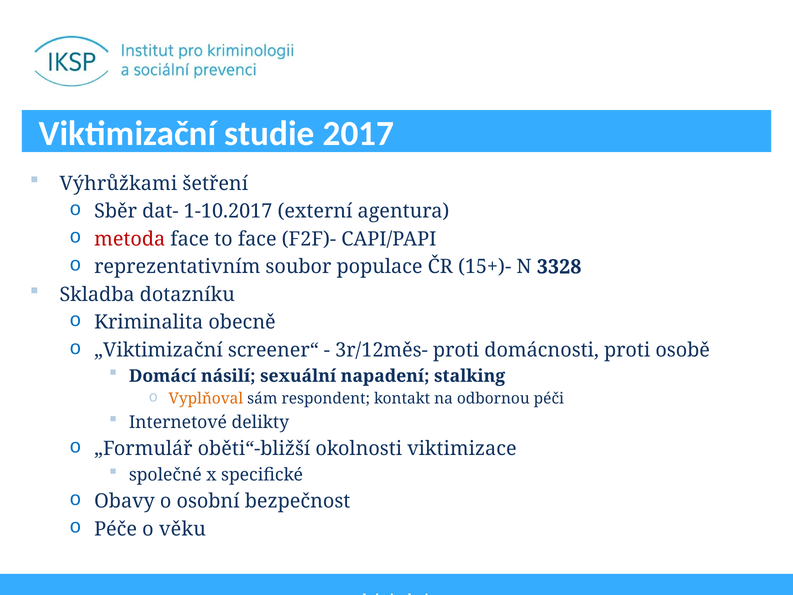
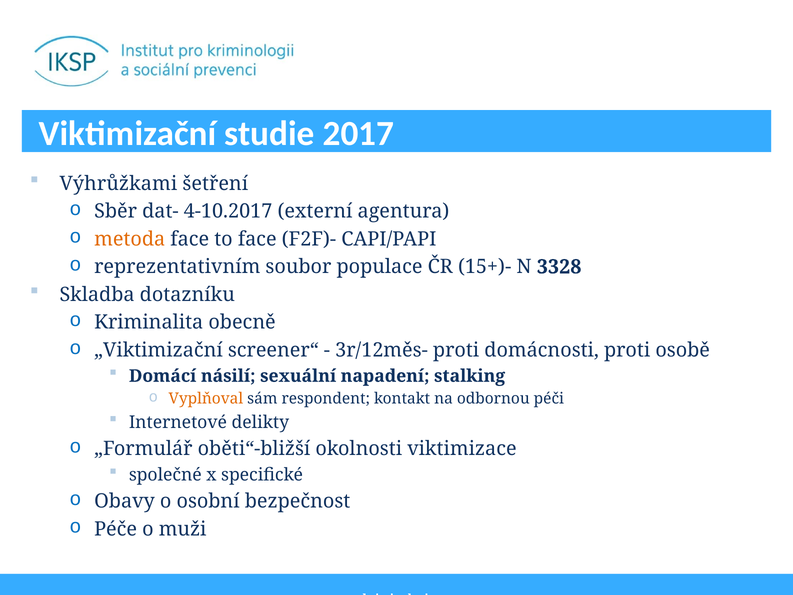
1-10.2017: 1-10.2017 -> 4-10.2017 (228, 211)
metoda colour: red -> orange (130, 239)
věku: věku -> muži (183, 529)
